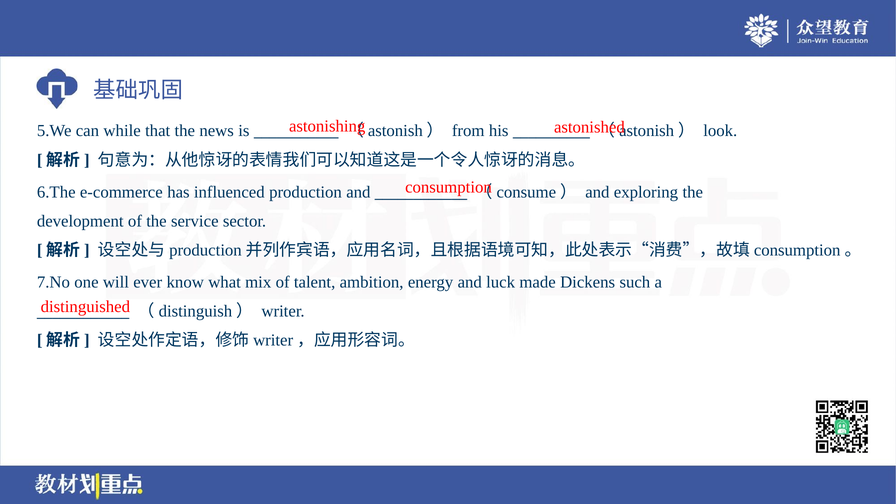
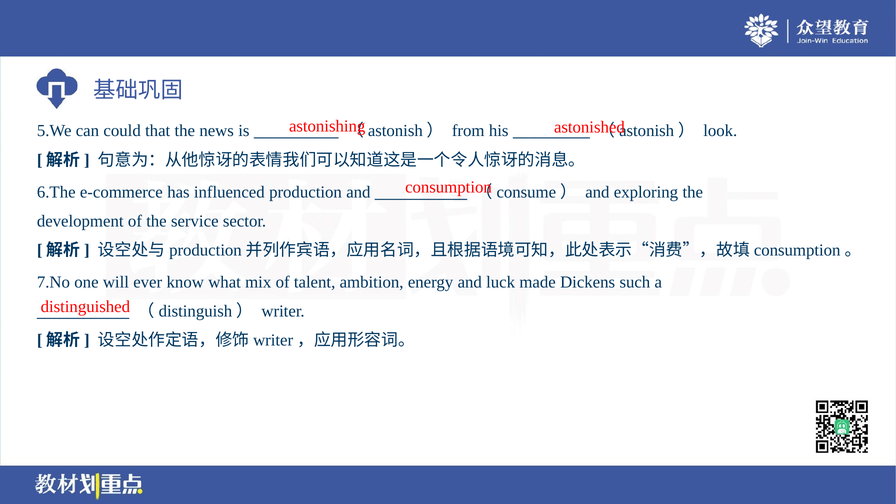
while: while -> could (122, 131)
